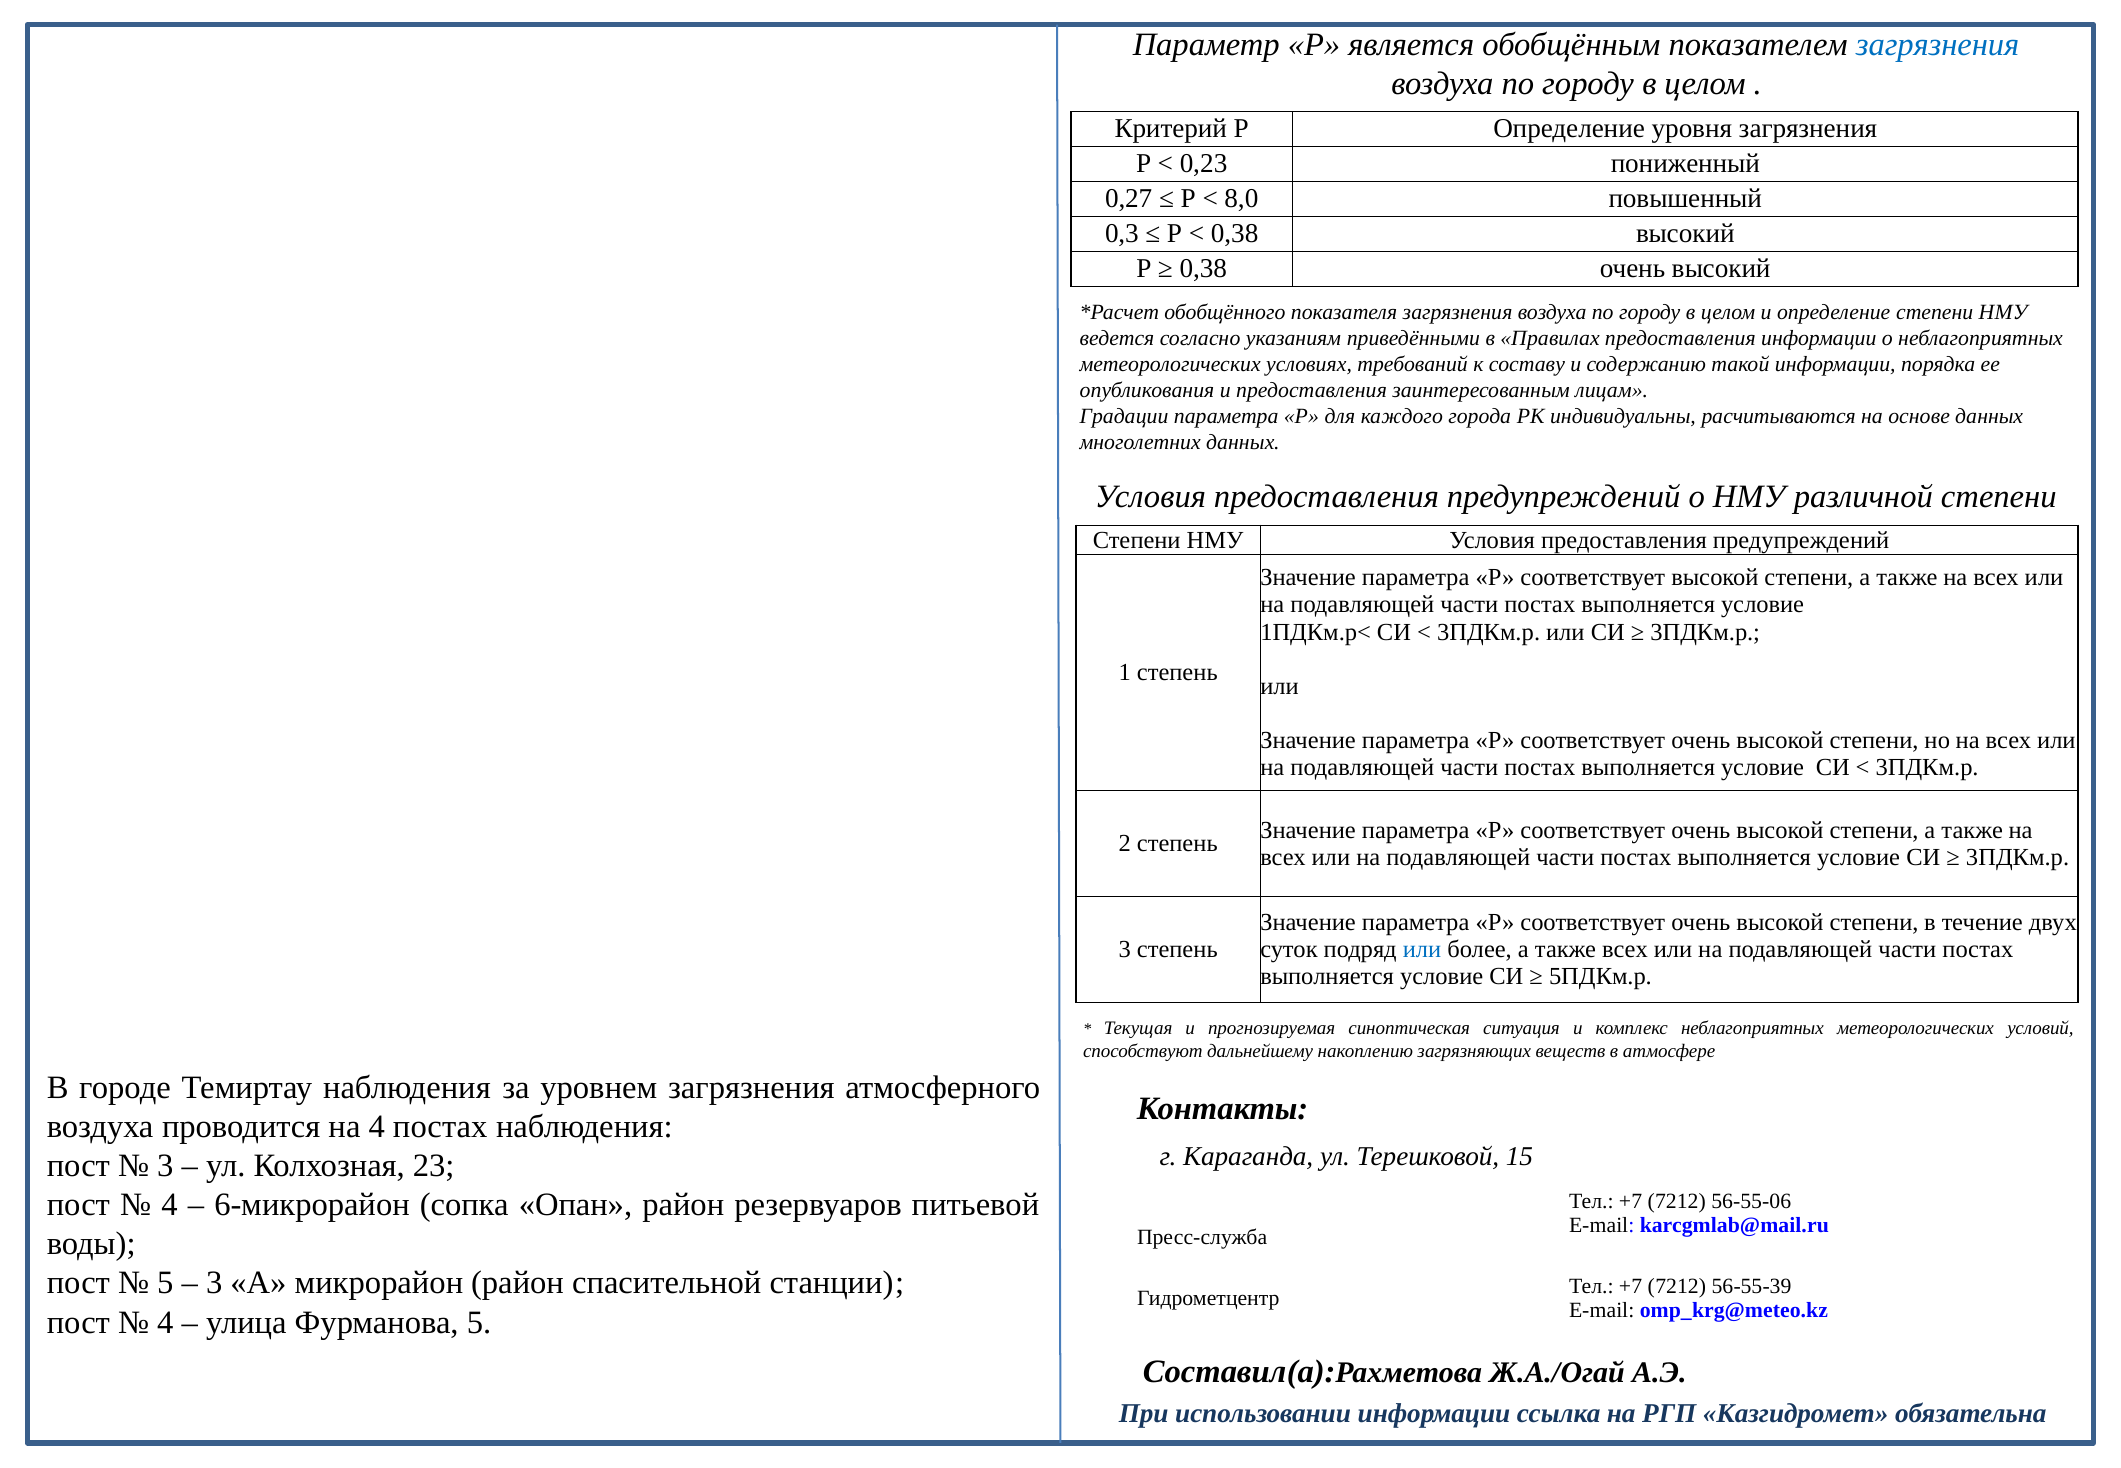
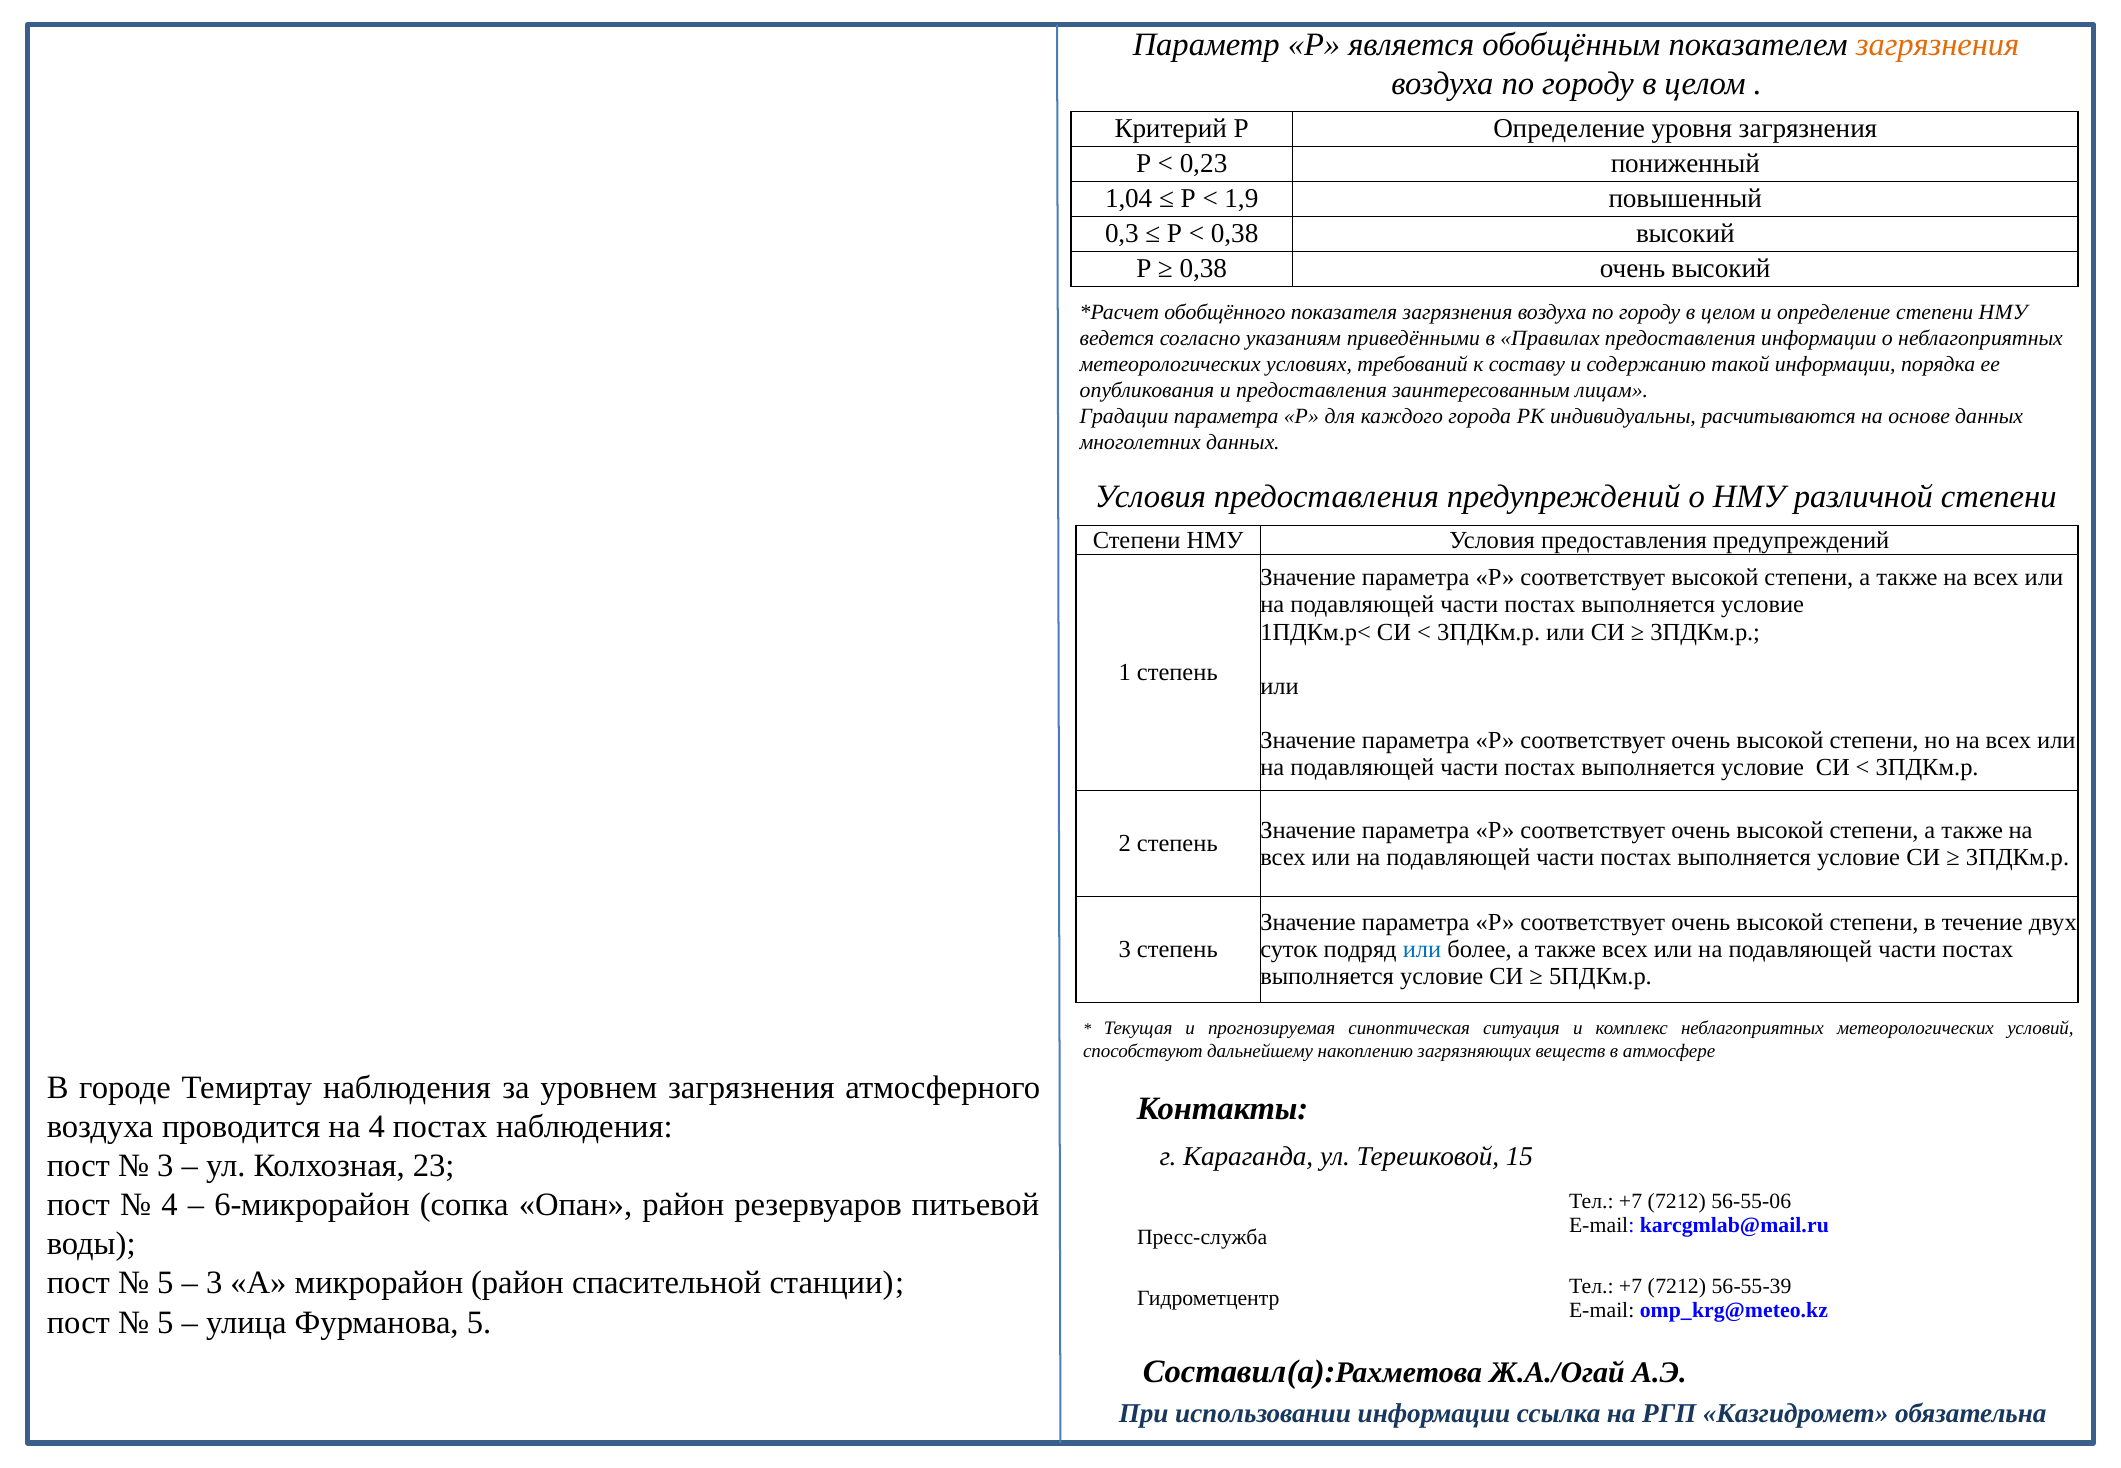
загрязнения colour: blue -> orange (1938, 45)
0,27: 0,27 -> 1,04 (1129, 199)
8,0: 8,0 -> 1,9 (1241, 199)
4: 4 -> 5 (165, 1323)
